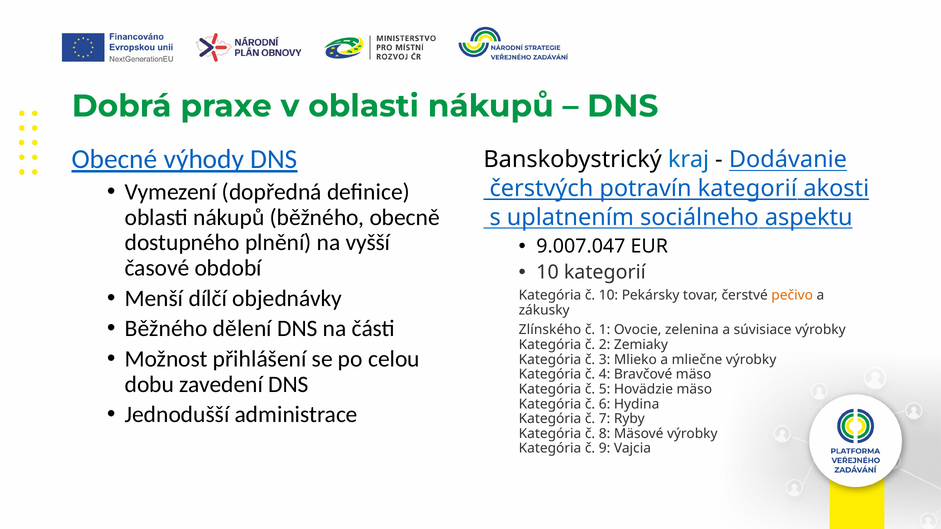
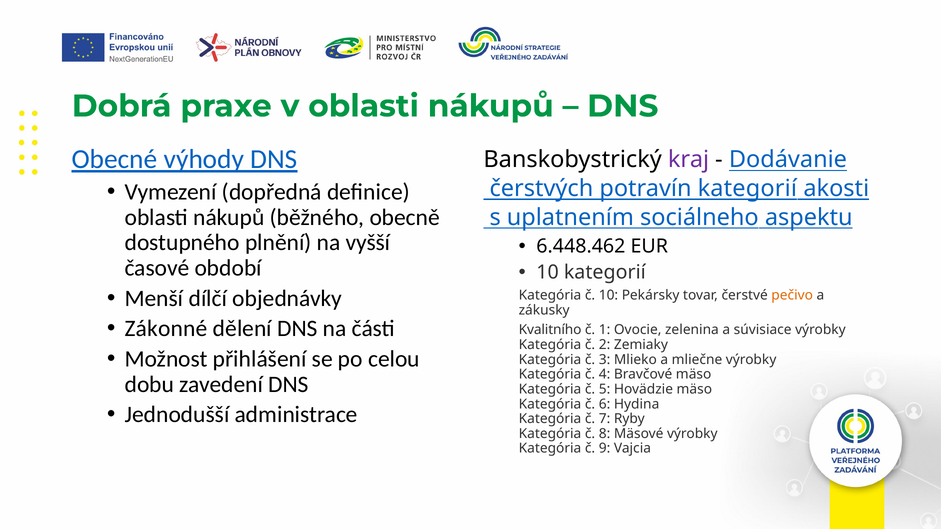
kraj colour: blue -> purple (689, 160)
9.007.047: 9.007.047 -> 6.448.462 (581, 246)
Běžného: Běžného -> Zákonné (166, 329)
Zlínského: Zlínského -> Kvalitního (550, 330)
